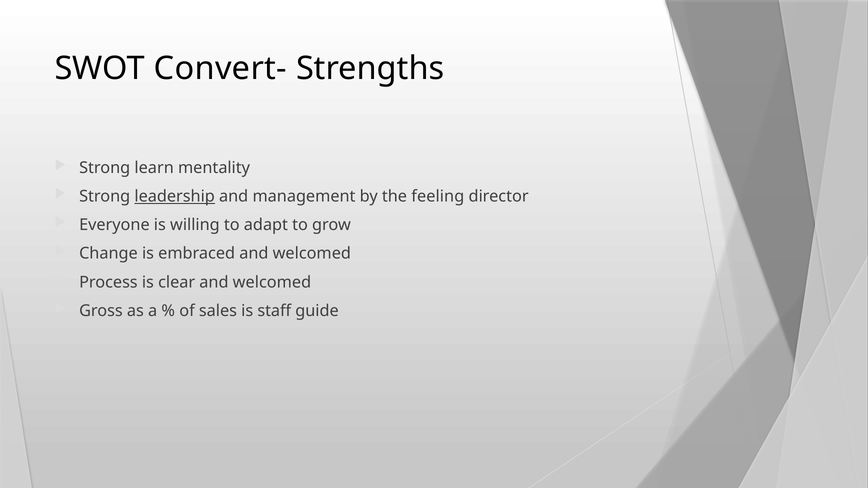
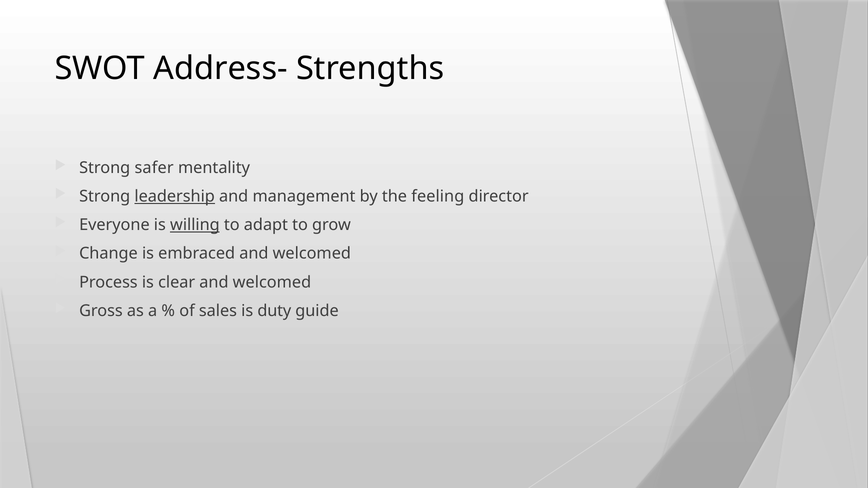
Convert-: Convert- -> Address- (221, 68)
learn: learn -> safer (154, 168)
willing underline: none -> present (195, 225)
staff: staff -> duty (274, 311)
